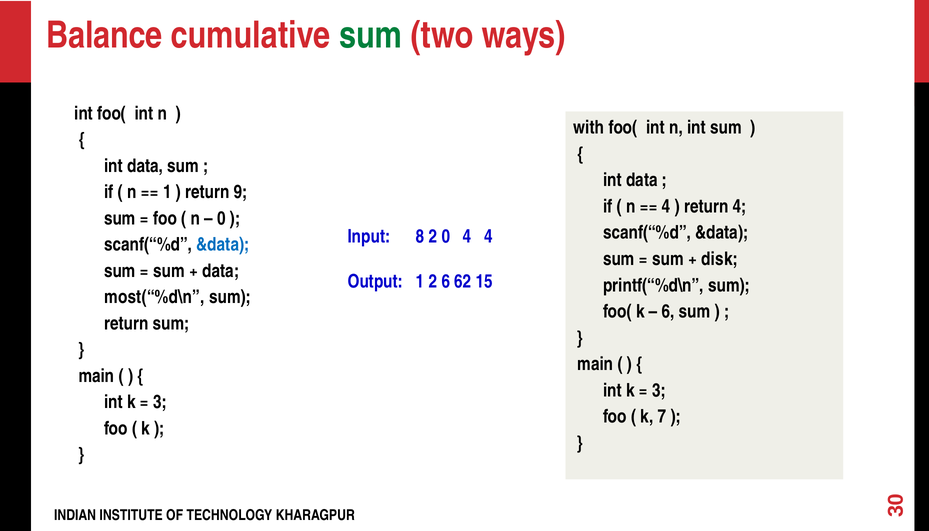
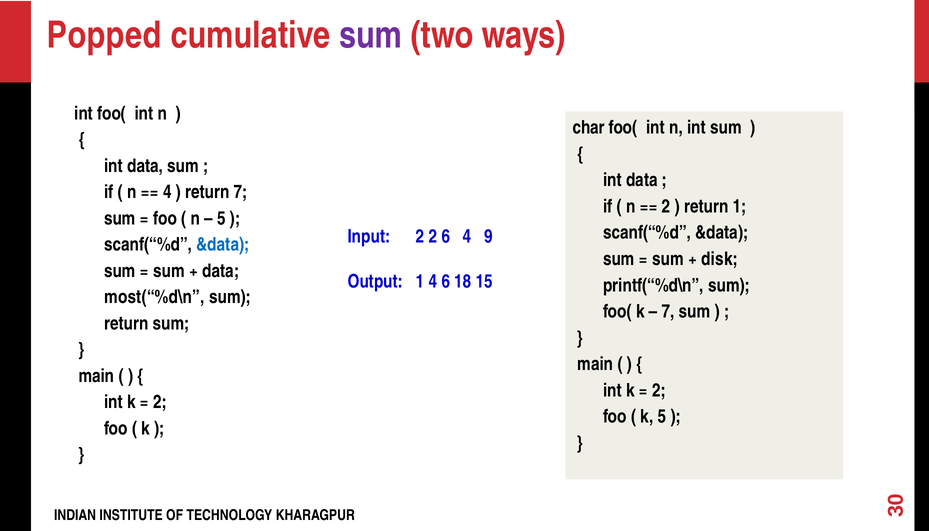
Balance: Balance -> Popped (104, 35)
sum colour: green -> purple (371, 35)
with: with -> char (589, 128)
1: 1 -> 4 (167, 192)
return 9: 9 -> 7 (241, 192)
4: 4 -> 2 (666, 207)
return 4: 4 -> 1 (740, 207)
0: 0 -> 5 (221, 218)
Input 8: 8 -> 2 (420, 236)
2 0: 0 -> 6 (446, 236)
4 4: 4 -> 9 (489, 236)
1 2: 2 -> 4 (433, 281)
62: 62 -> 18 (463, 281)
6: 6 -> 7 (668, 311)
3: 3 -> 2 (659, 390)
3: 3 -> 2 (160, 402)
k 7: 7 -> 5 (662, 416)
